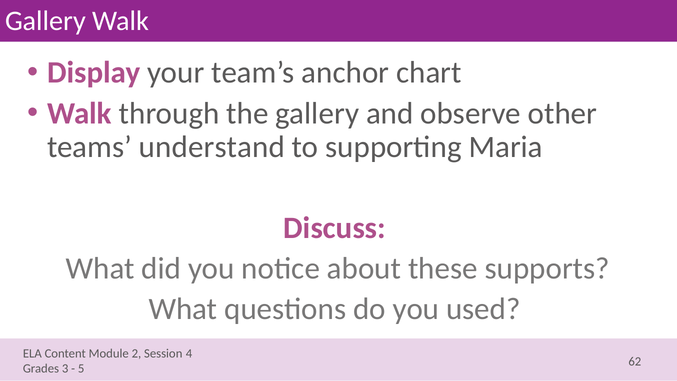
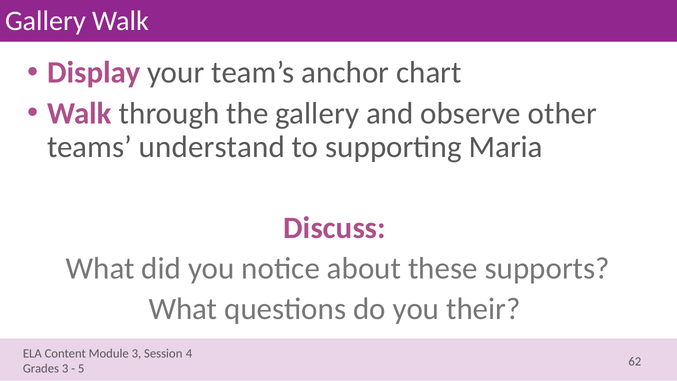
used: used -> their (483, 309)
2: 2 -> 3 (136, 353)
